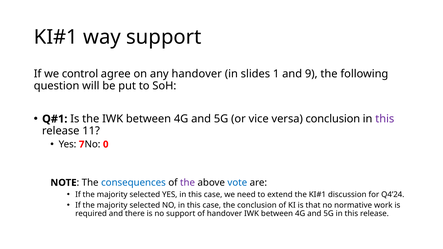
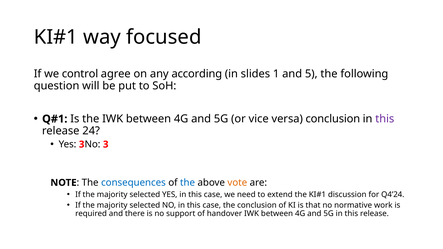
way support: support -> focused (164, 37)
any handover: handover -> according (197, 74)
9: 9 -> 5 (311, 74)
11: 11 -> 24 (91, 131)
Yes 7: 7 -> 3 (82, 144)
No 0: 0 -> 3 (106, 144)
the colour: purple -> blue (188, 183)
vote colour: blue -> orange (237, 183)
